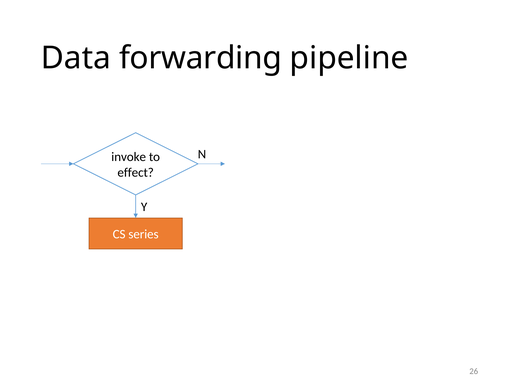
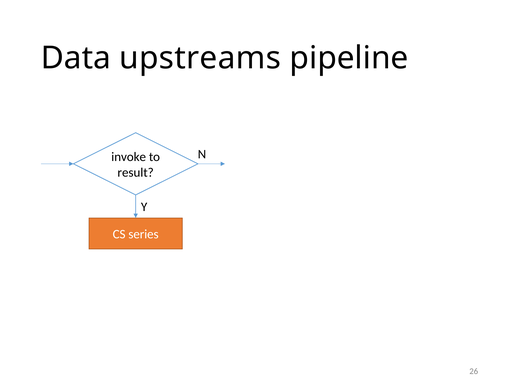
forwarding: forwarding -> upstreams (200, 58)
effect: effect -> result (136, 173)
